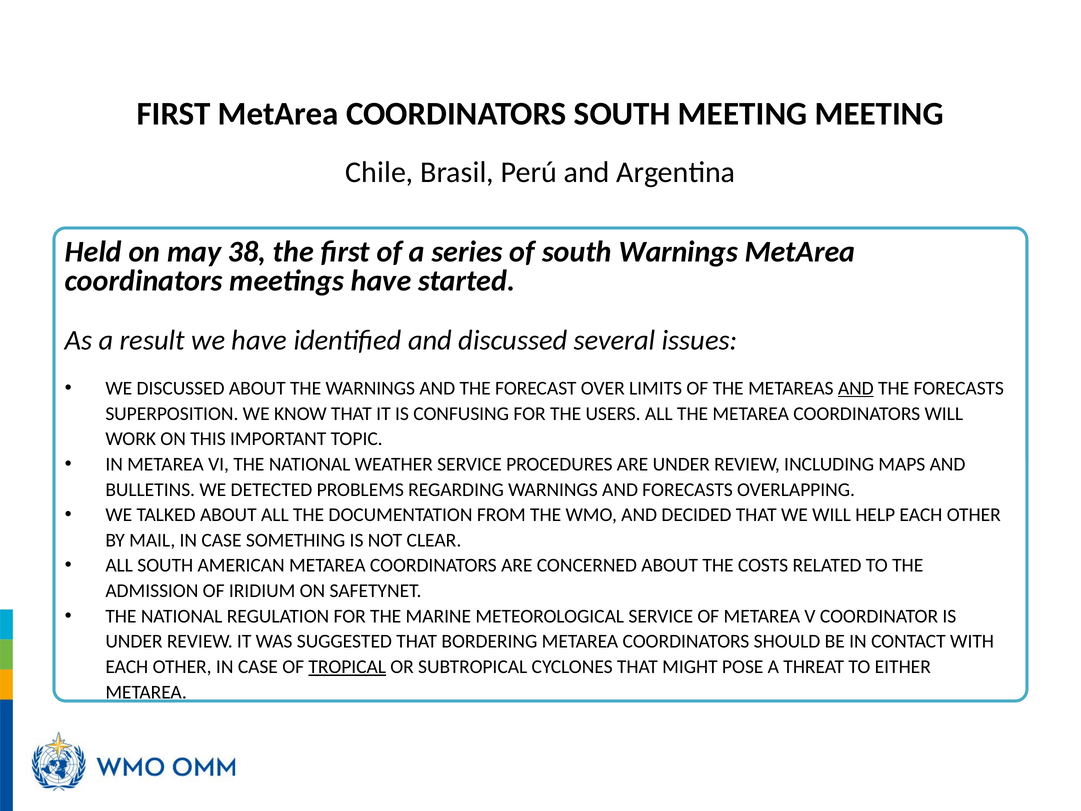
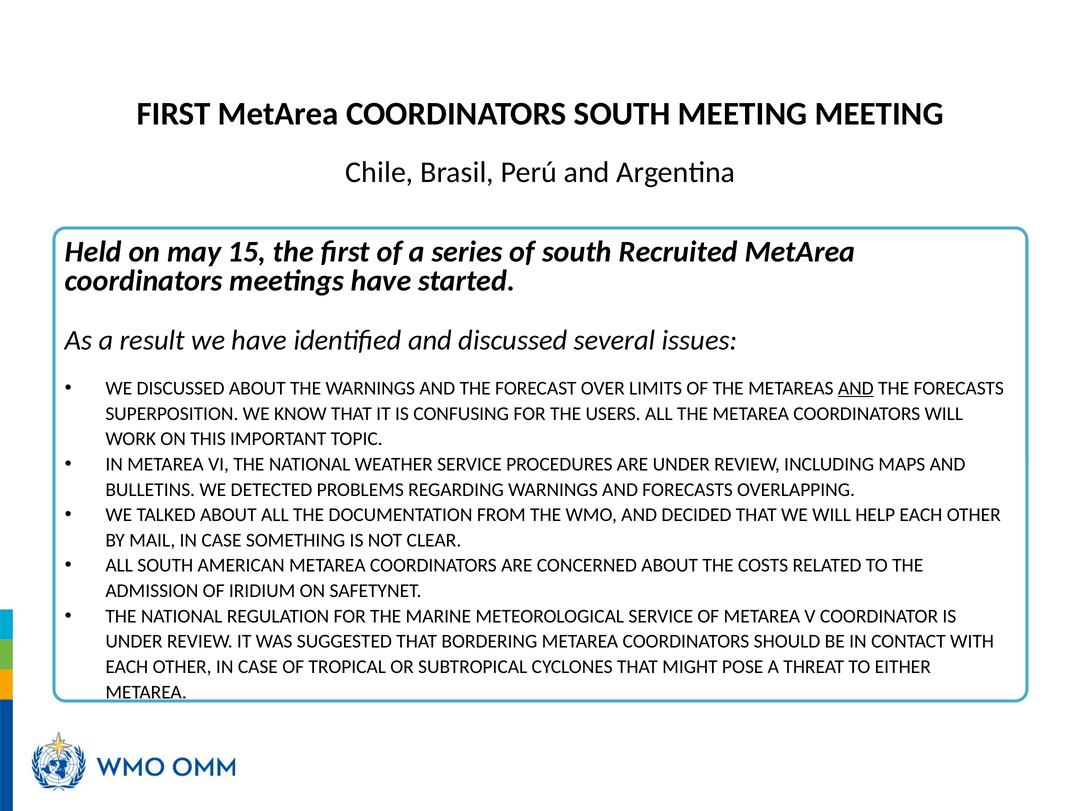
38: 38 -> 15 (247, 252)
south Warnings: Warnings -> Recruited (678, 252)
TROPICAL underline: present -> none (347, 667)
